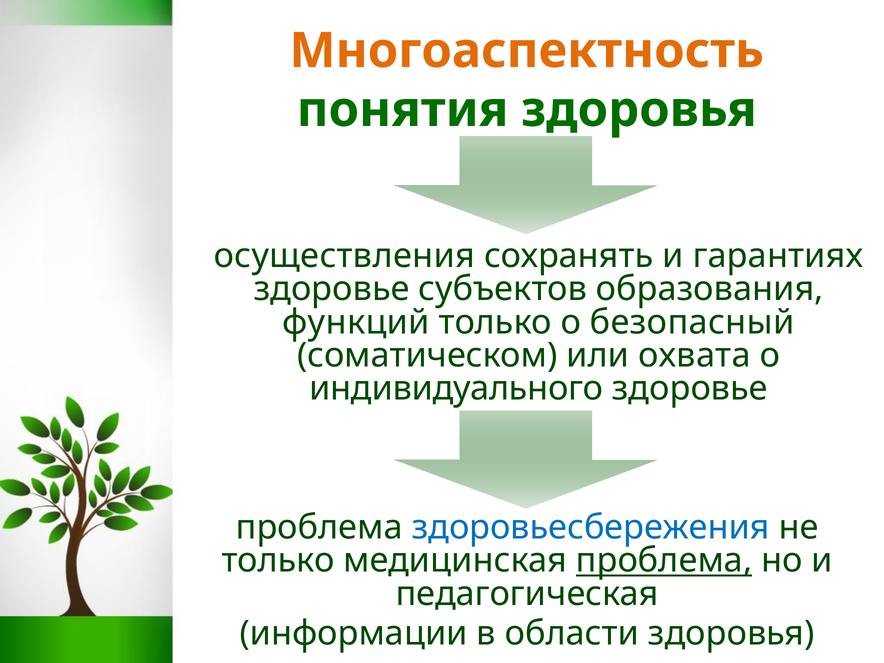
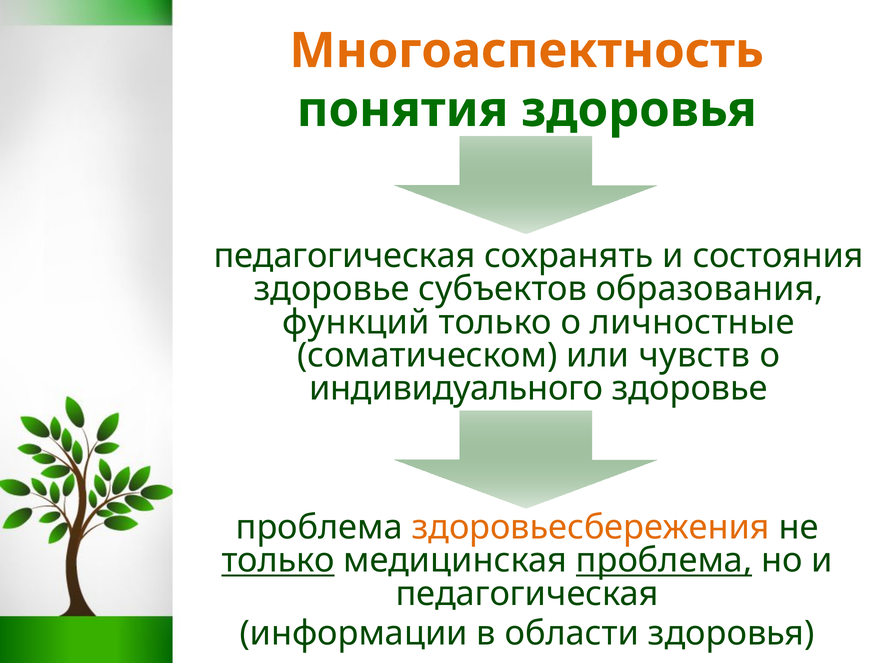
осуществления: осуществления -> педагогическая (345, 256)
гарантиях: гарантиях -> состояния (778, 256)
безопасный: безопасный -> личностные (692, 322)
охвата: охвата -> чувств (694, 355)
здоровьесбережения colour: blue -> orange (591, 528)
только underline: none -> present (278, 561)
